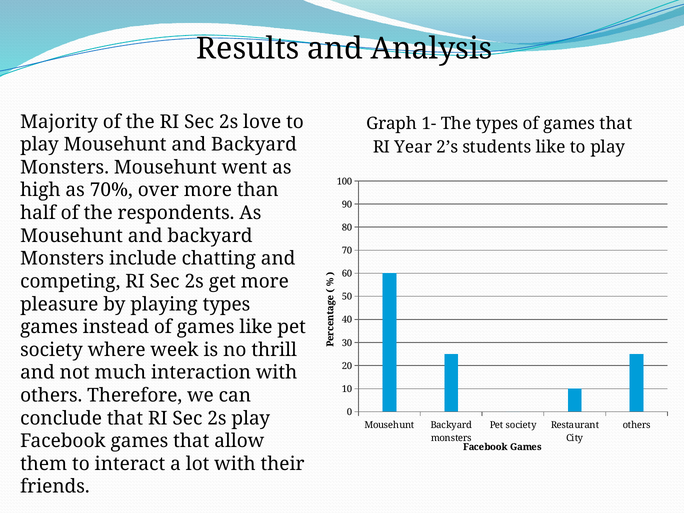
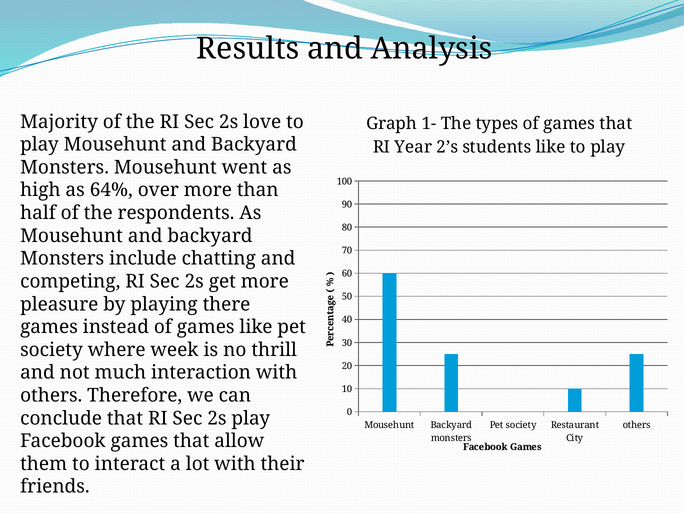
70%: 70% -> 64% (111, 190)
playing types: types -> there (226, 304)
